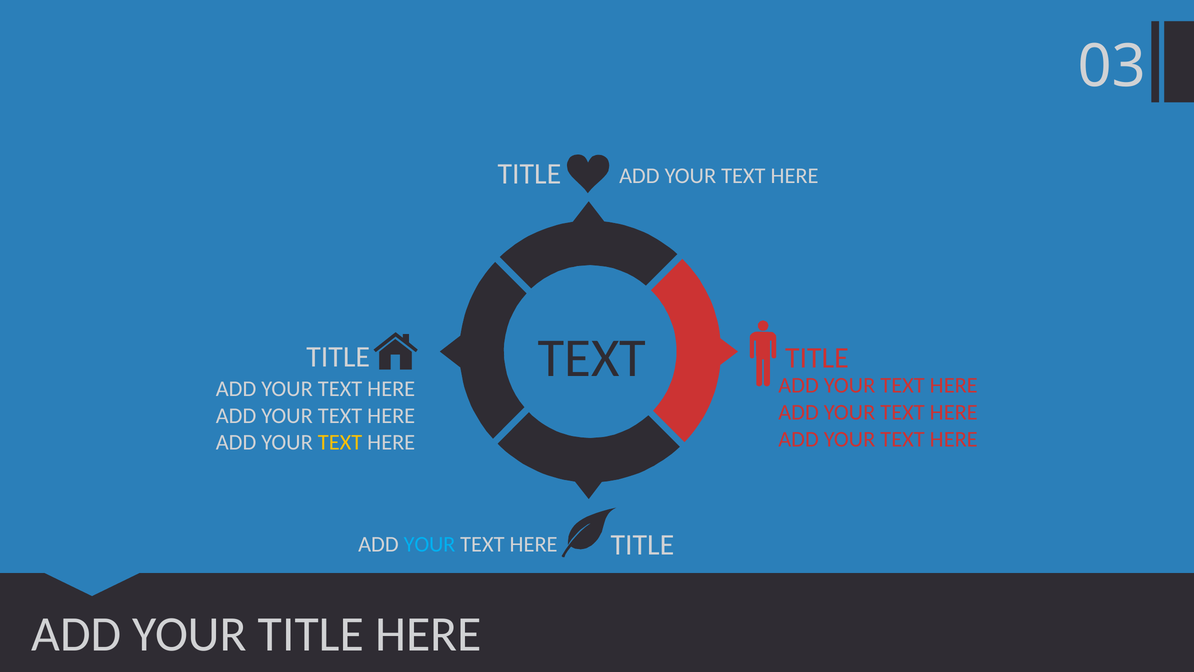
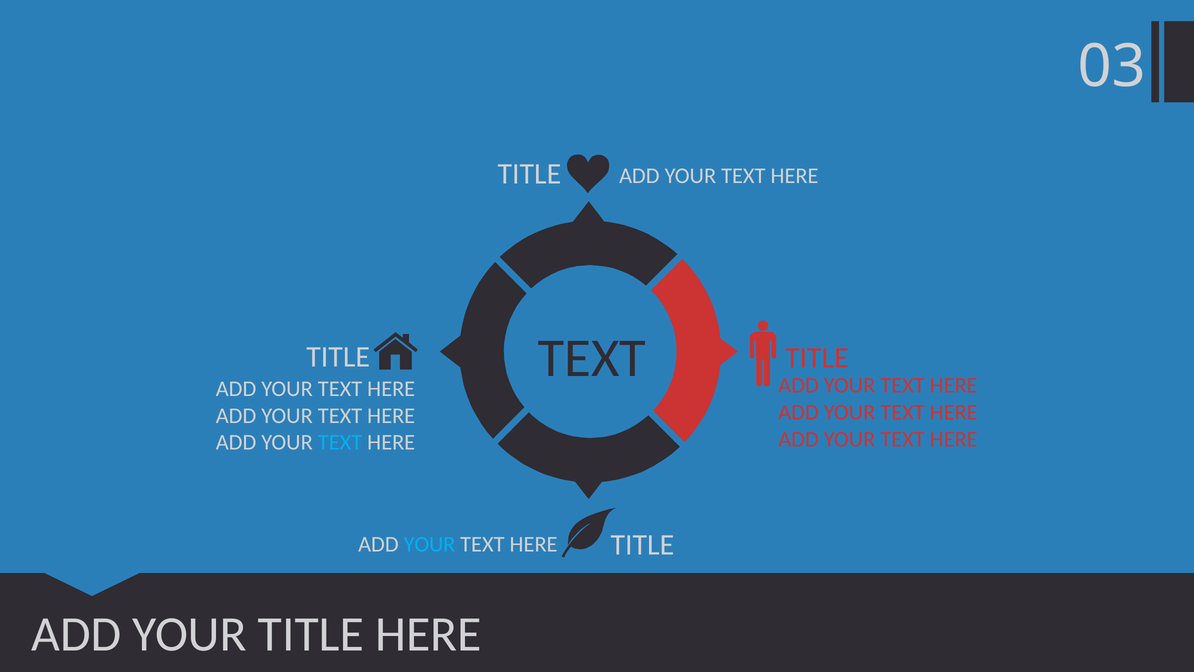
TEXT colour: yellow -> light blue (340, 442)
